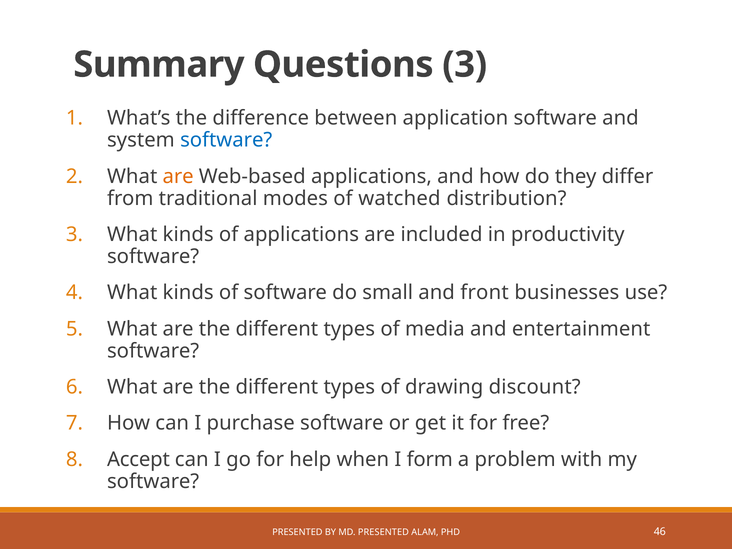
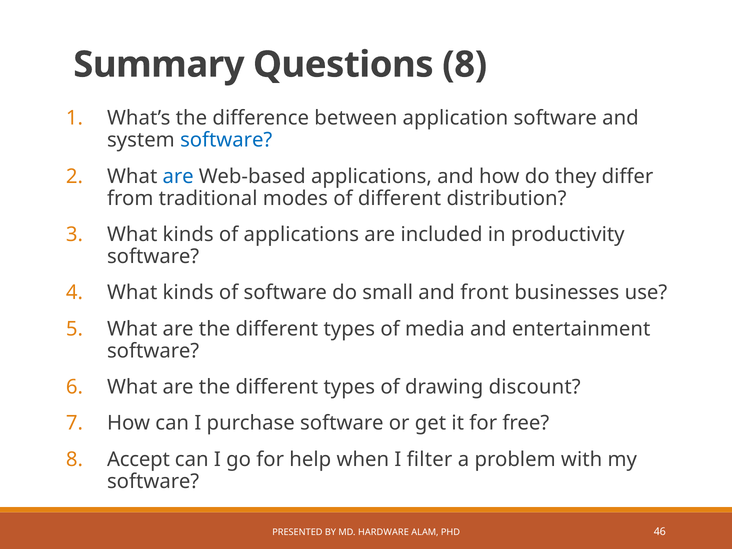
Questions 3: 3 -> 8 (465, 65)
are colour: orange -> blue (178, 176)
of watched: watched -> different (400, 198)
form: form -> filter (430, 459)
MD PRESENTED: PRESENTED -> HARDWARE (383, 532)
